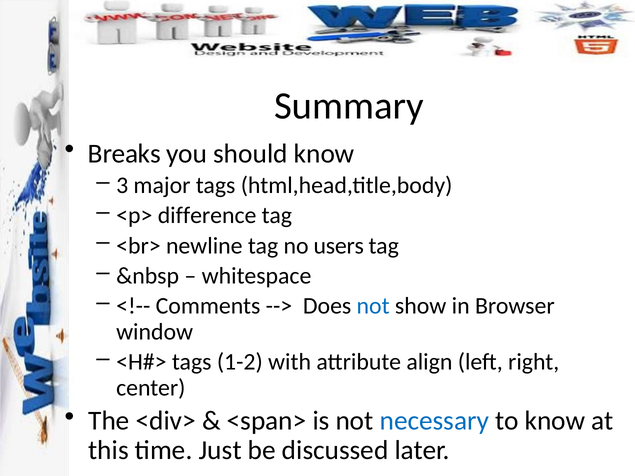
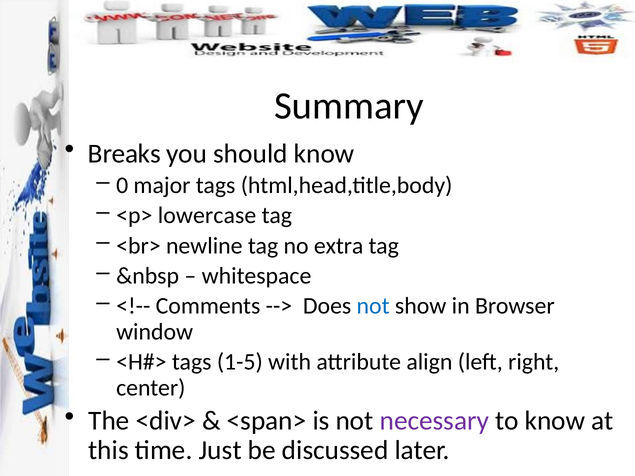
3: 3 -> 0 (122, 185)
difference: difference -> lowercase (207, 216)
users: users -> extra (339, 246)
1-2: 1-2 -> 1-5 (240, 362)
necessary colour: blue -> purple (434, 421)
